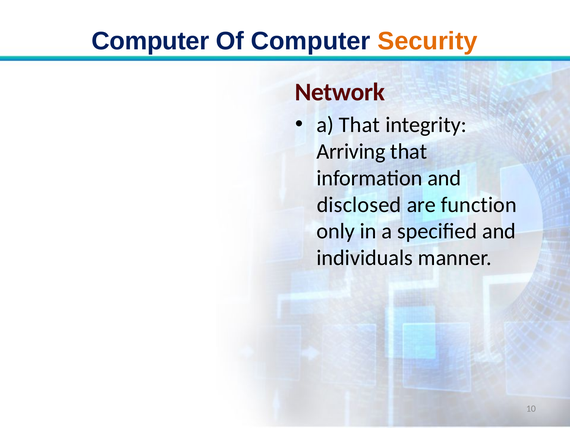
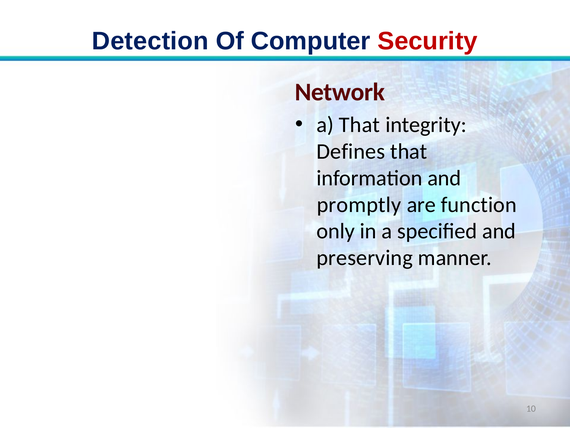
Computer: Computer -> Detection (150, 41)
Security colour: orange -> red (428, 41)
Arriving: Arriving -> Defines (351, 151)
disclosed: disclosed -> promptly (359, 204)
individuals: individuals -> preserving (365, 258)
